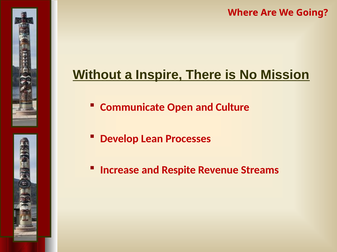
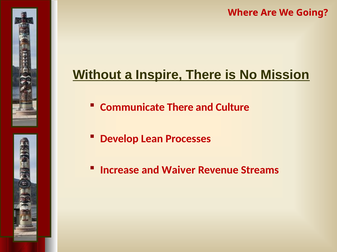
Communicate Open: Open -> There (180, 108)
Respite: Respite -> Waiver (179, 170)
